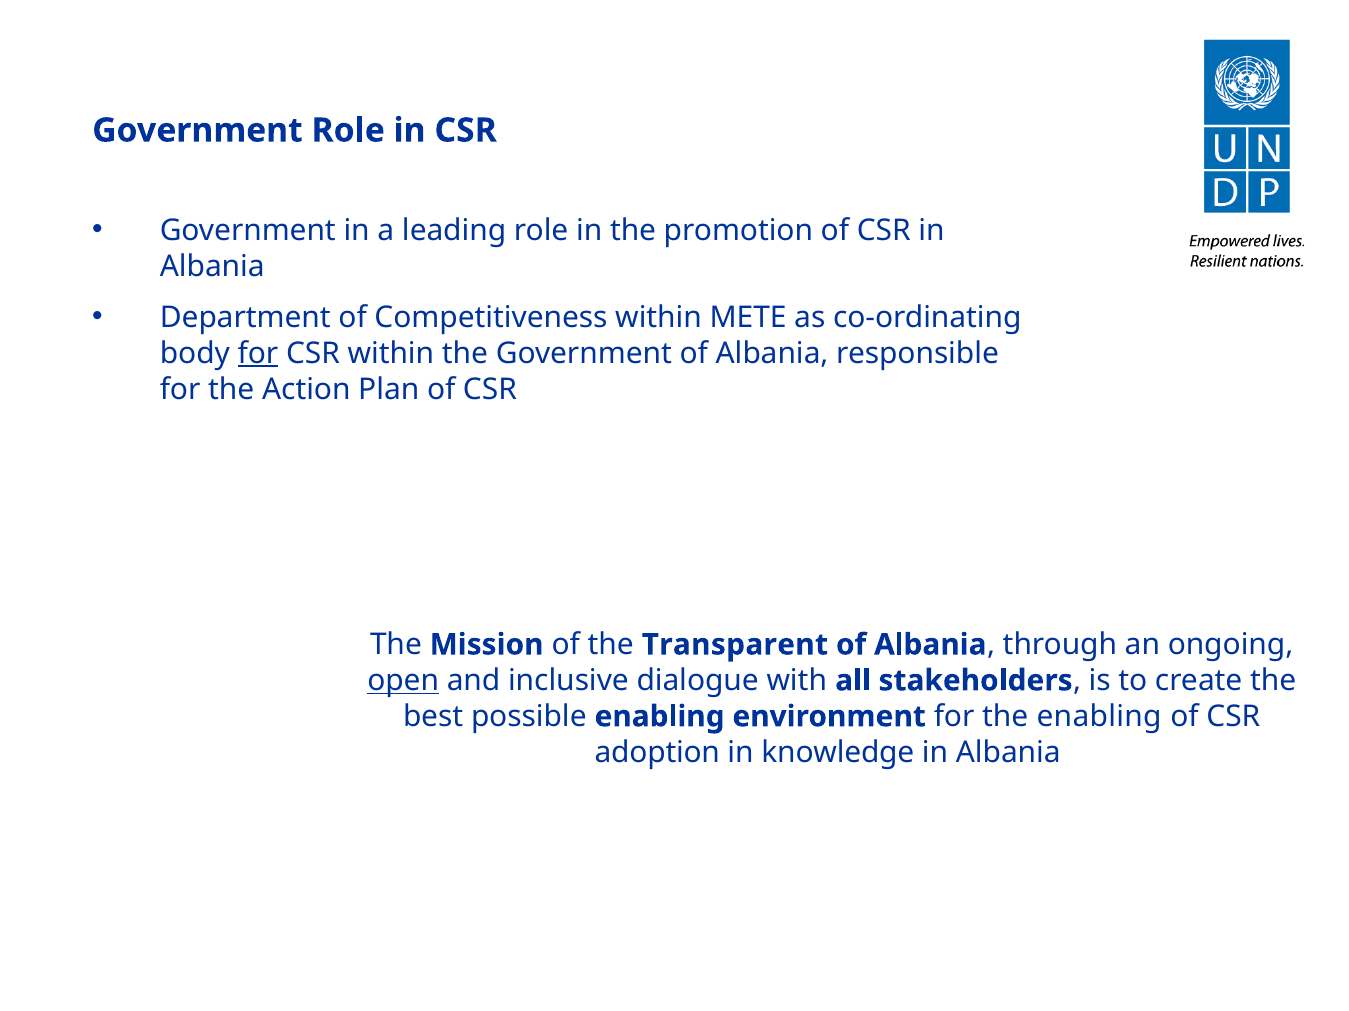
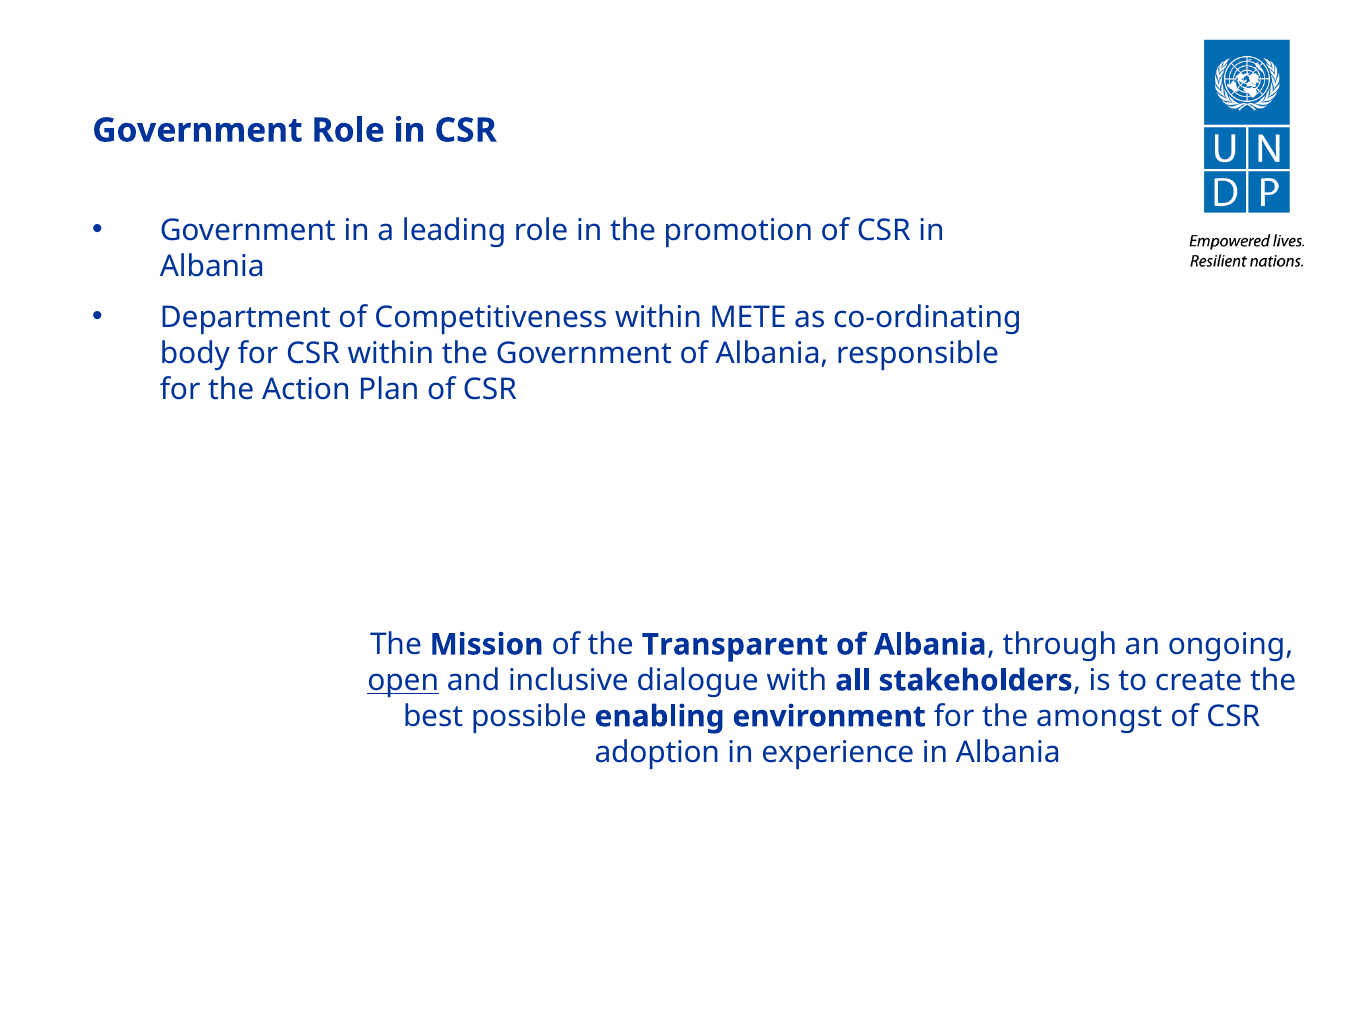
for underline: present -> none (258, 354)
the enabling: enabling -> amongst (1099, 717)
knowledge: knowledge -> experience (838, 753)
